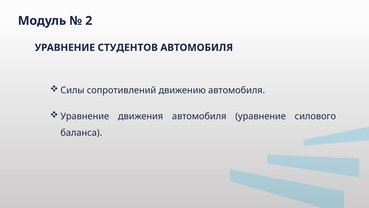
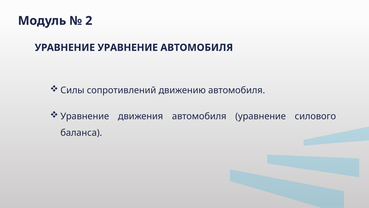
УРАВНЕНИЕ СТУДЕНТОВ: СТУДЕНТОВ -> УРАВНЕНИЕ (128, 48)
